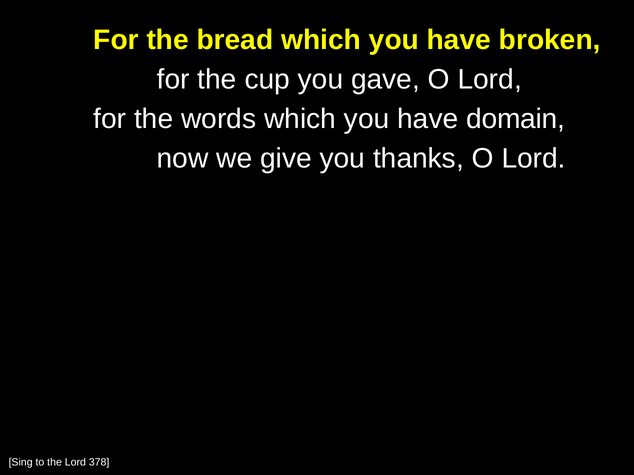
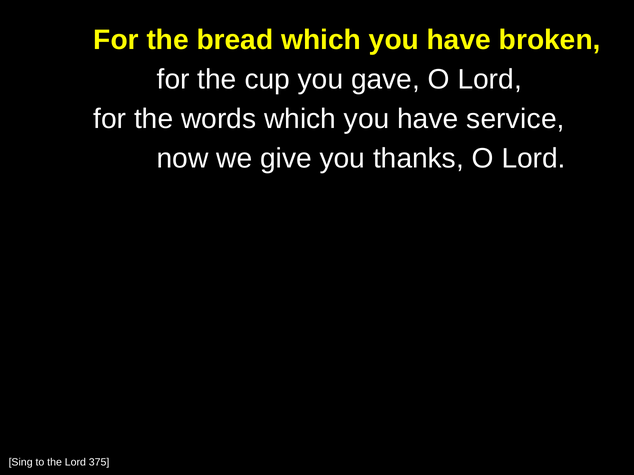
domain: domain -> service (515, 119)
378: 378 -> 375 (99, 463)
